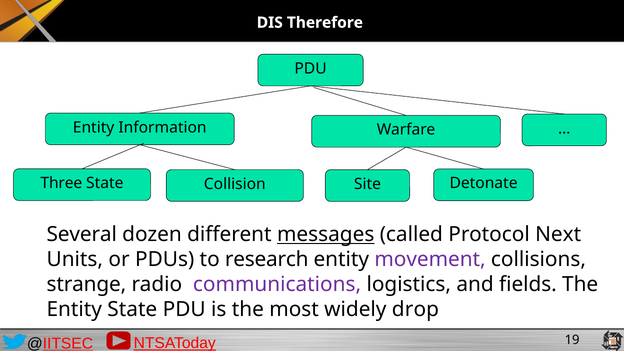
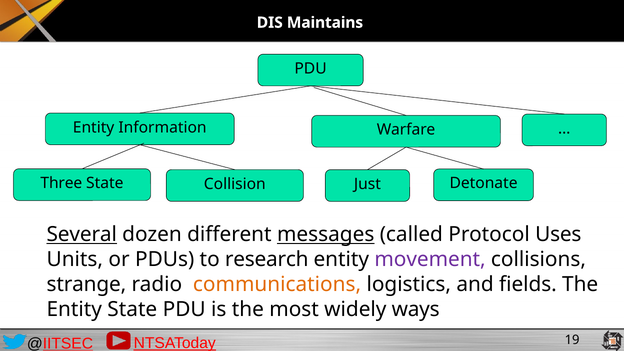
Therefore: Therefore -> Maintains (325, 23)
Site: Site -> Just (367, 184)
Several underline: none -> present (82, 235)
Next: Next -> Uses (558, 235)
communications colour: purple -> orange (277, 285)
drop: drop -> ways (416, 309)
